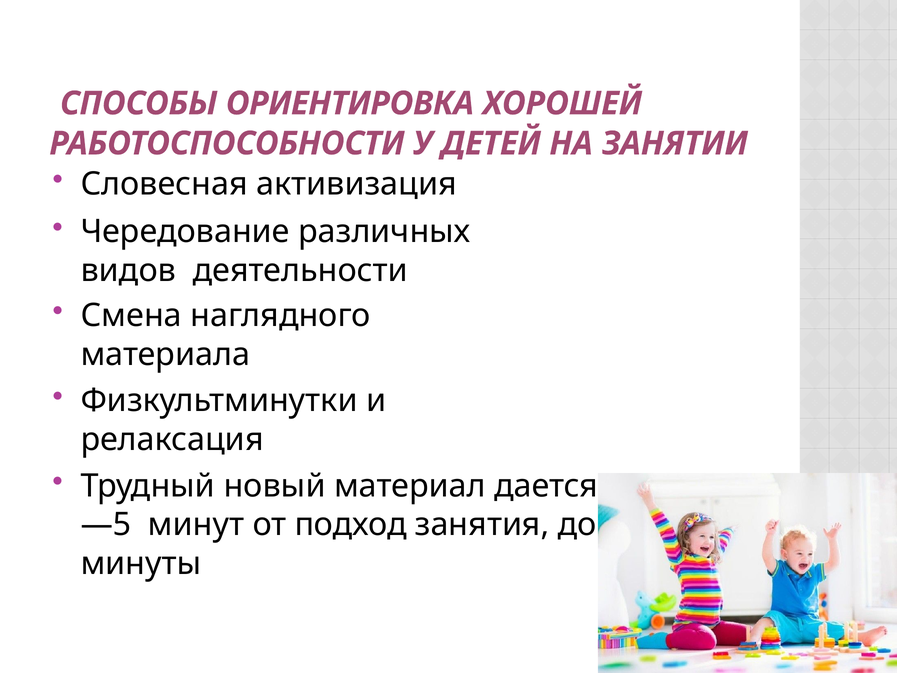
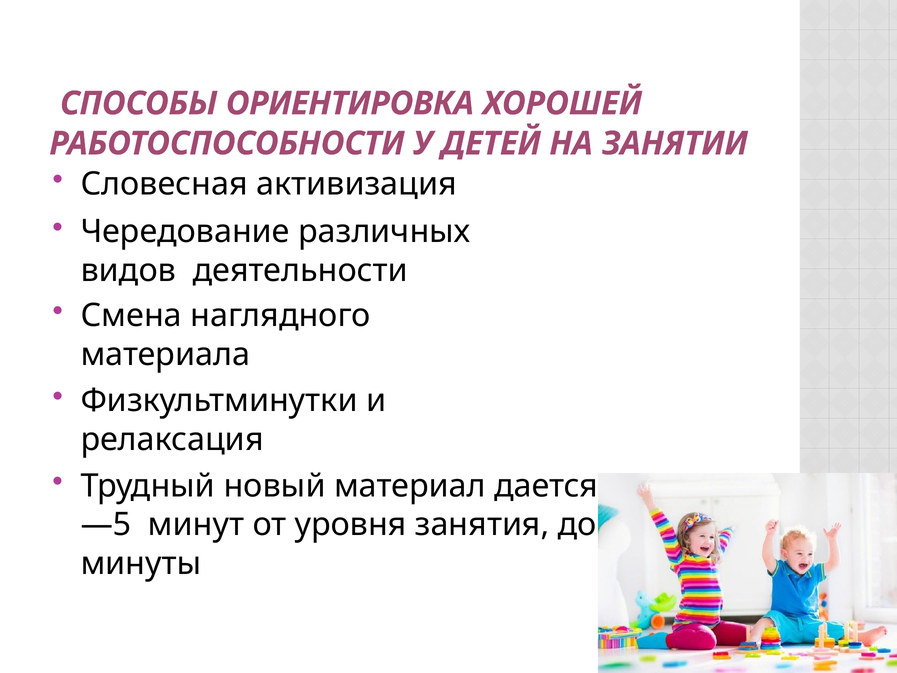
подход: подход -> уровня (351, 525)
